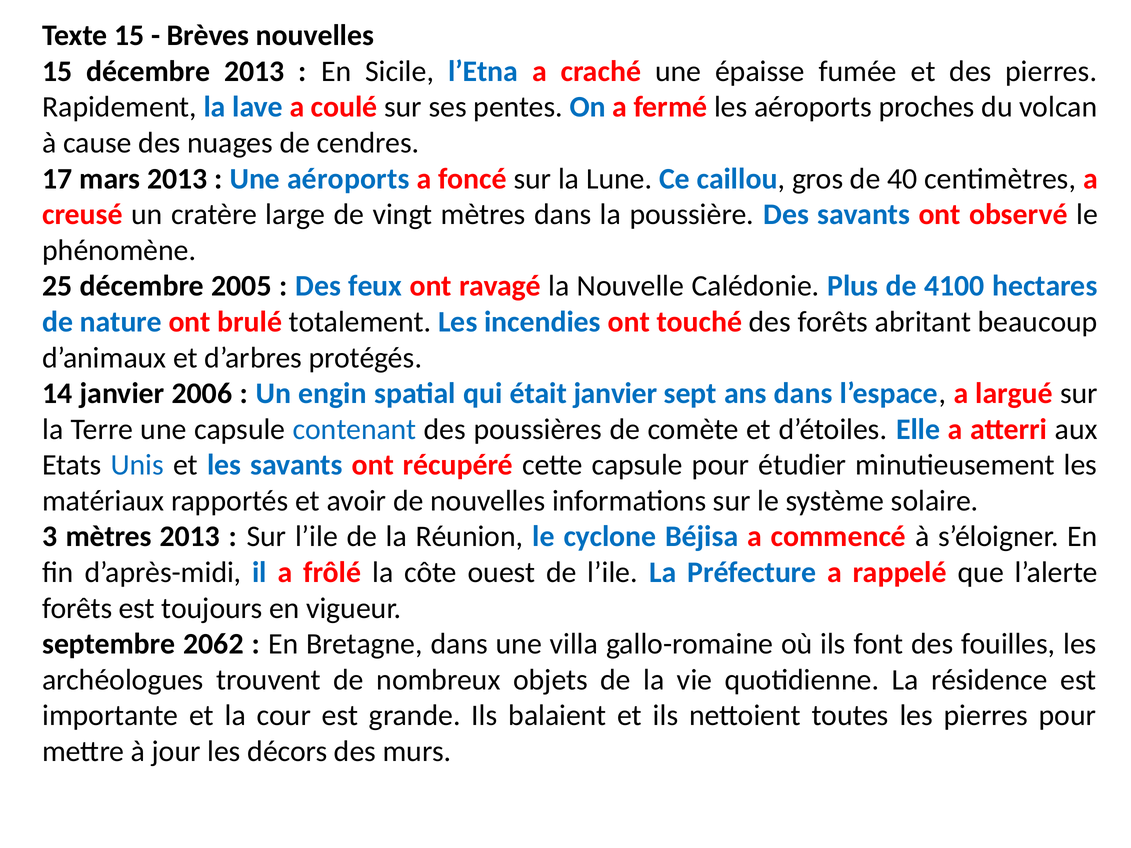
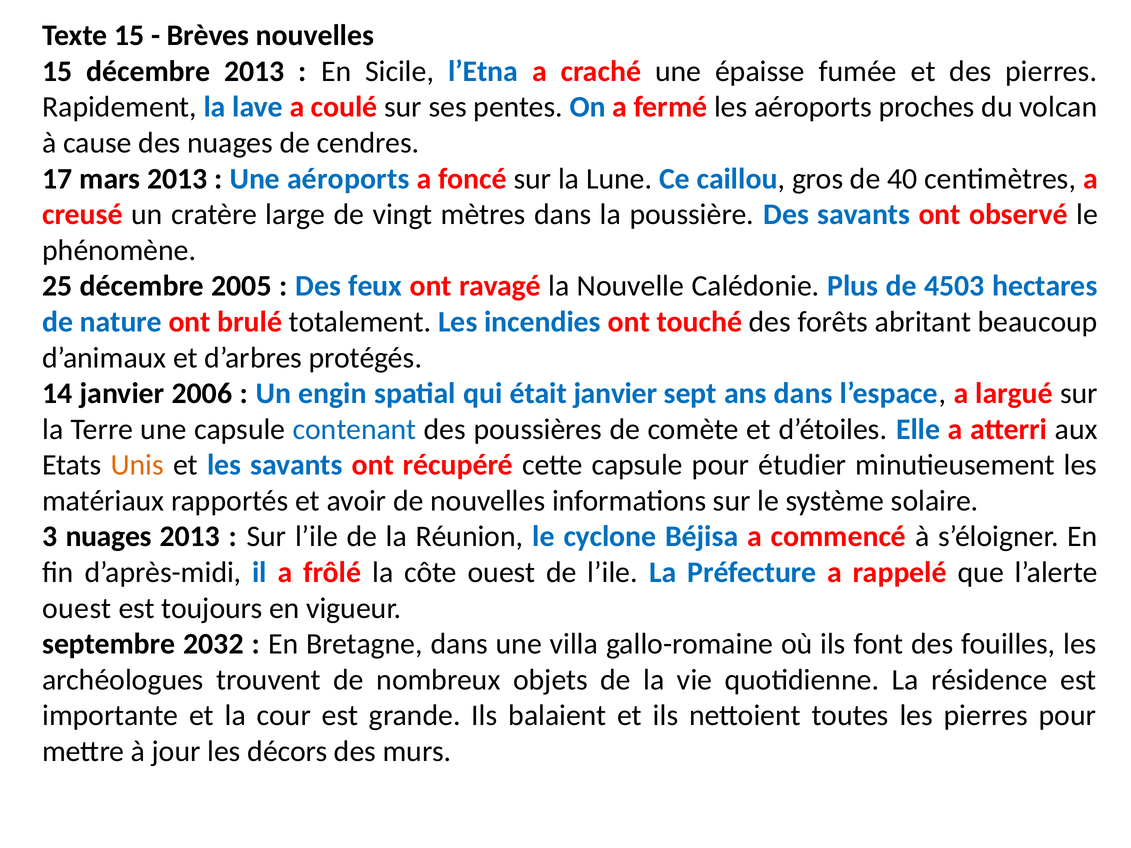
4100: 4100 -> 4503 (954, 286)
Unis colour: blue -> orange (137, 465)
3 mètres: mètres -> nuages (109, 537)
forêts: forêts -> ouest (77, 608)
2062: 2062 -> 2032 (214, 644)
